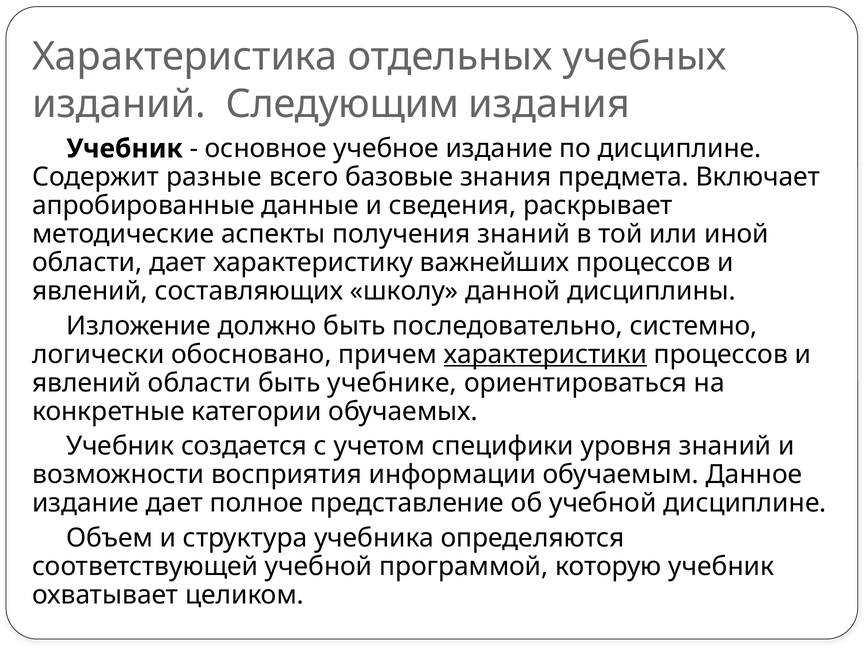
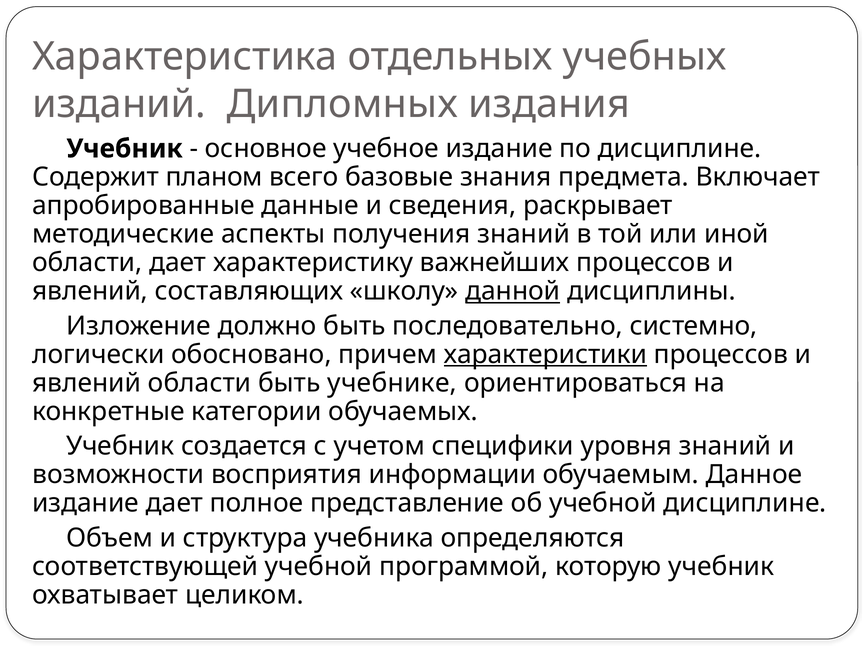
Следующим: Следующим -> Дипломных (342, 104)
разные: разные -> планом (214, 177)
данной underline: none -> present (513, 291)
